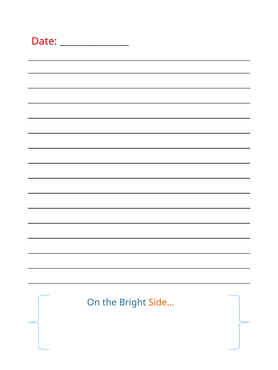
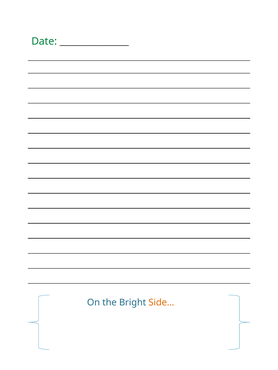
Date colour: red -> green (44, 41)
